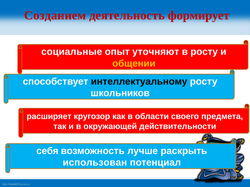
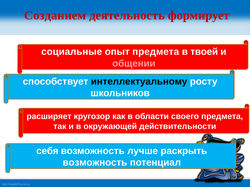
опыт уточняют: уточняют -> предмета (156, 52)
в росту: росту -> твоей (204, 52)
общении colour: yellow -> pink (134, 64)
использован: использован -> возможность (95, 163)
